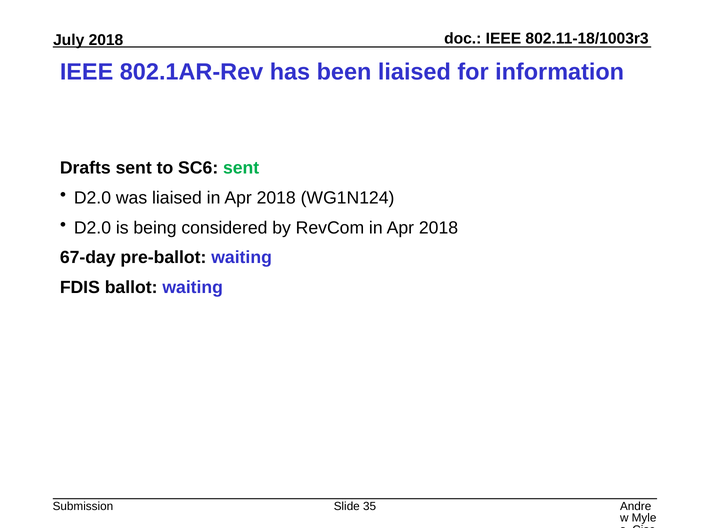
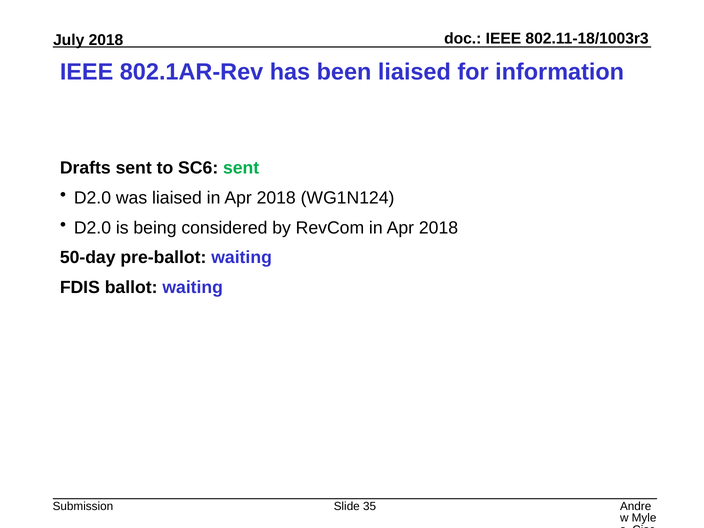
67-day: 67-day -> 50-day (88, 258)
